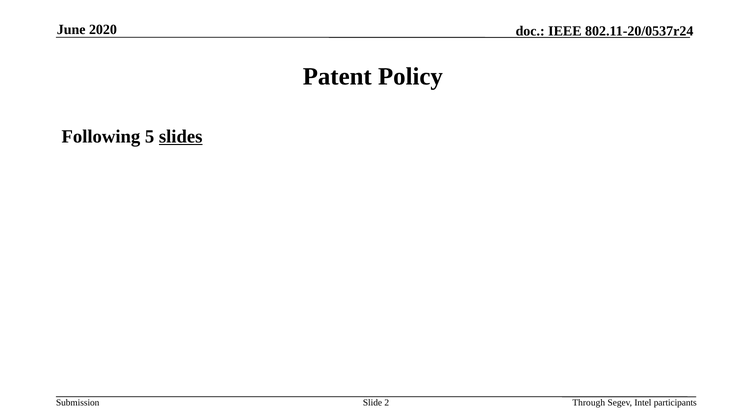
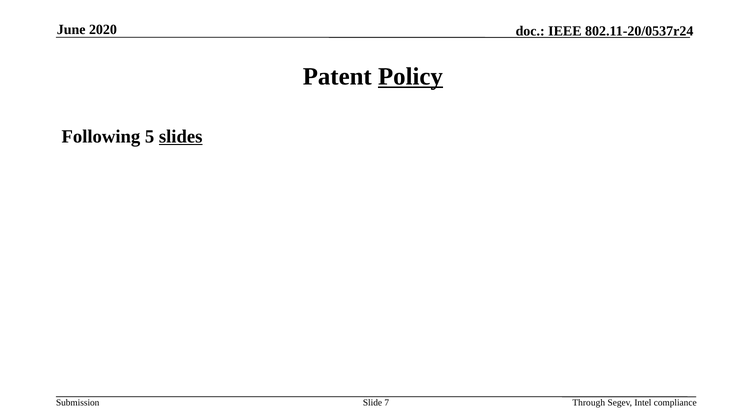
Policy underline: none -> present (410, 76)
2: 2 -> 7 (387, 402)
participants: participants -> compliance (675, 402)
